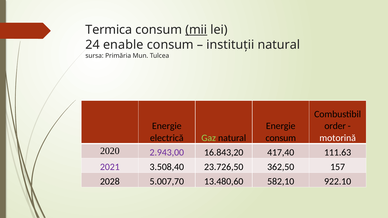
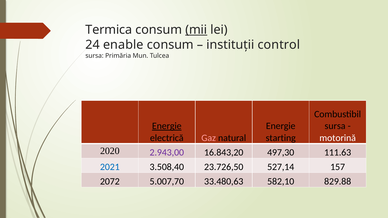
instituții natural: natural -> control (279, 45)
Energie underline: none -> present (167, 126)
order: order -> sursa (335, 126)
Gaz colour: light green -> pink (209, 138)
consum: consum -> starting (281, 138)
417,40: 417,40 -> 497,30 (281, 152)
2021 colour: purple -> blue (110, 167)
362,50: 362,50 -> 527,14 (281, 167)
2028: 2028 -> 2072 (110, 182)
13.480,60: 13.480,60 -> 33.480,63 (224, 182)
922.10: 922.10 -> 829.88 (338, 182)
